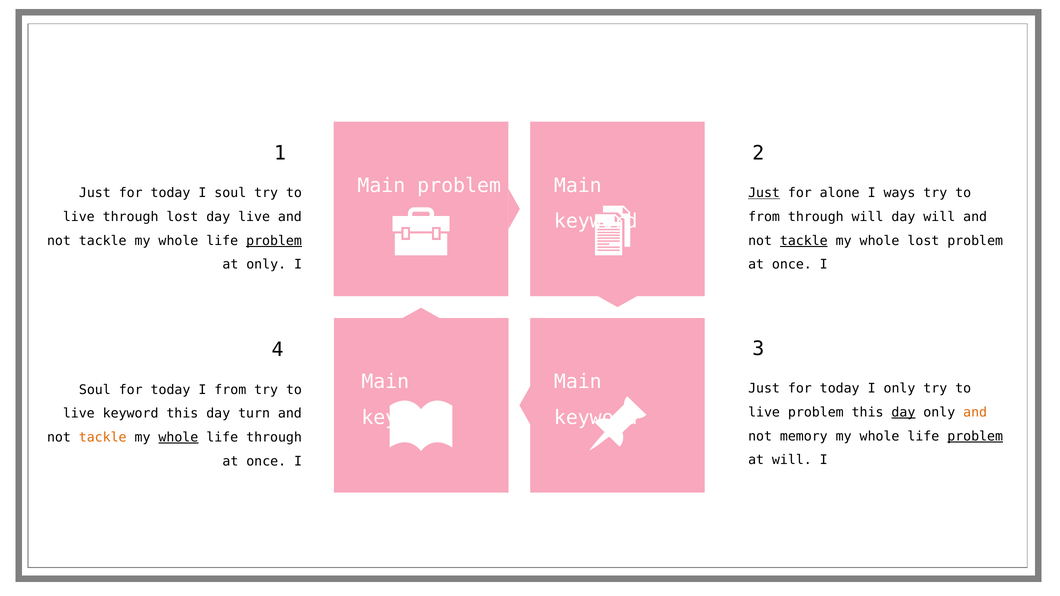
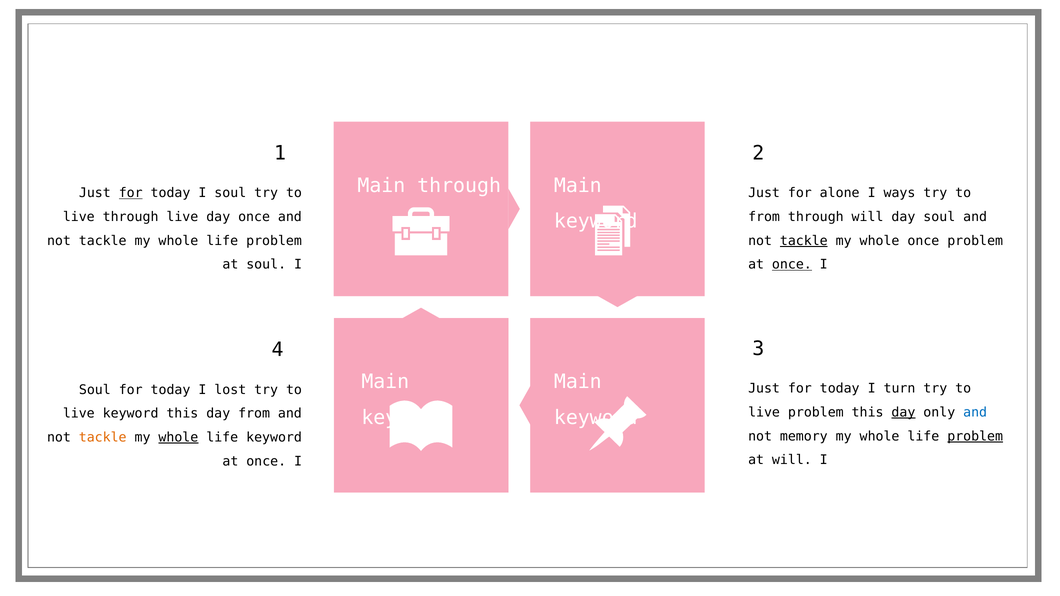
Main problem: problem -> through (459, 186)
for underline: none -> present (131, 193)
Just underline: present -> none (764, 193)
through lost: lost -> live (182, 217)
day live: live -> once (254, 217)
day will: will -> soul (939, 217)
problem underline: present -> none (274, 241)
whole lost: lost -> once (923, 241)
at only: only -> soul (266, 265)
once underline: none -> present (792, 265)
I only: only -> turn (899, 389)
I from: from -> lost (230, 390)
and colour: orange -> blue (975, 413)
day turn: turn -> from (254, 414)
life through: through -> keyword (274, 438)
